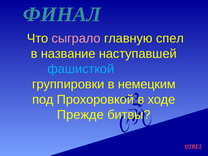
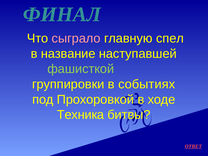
фашисткой colour: light blue -> light green (81, 69)
немецким: немецким -> событиях (147, 84)
Прежде: Прежде -> Техника (80, 115)
